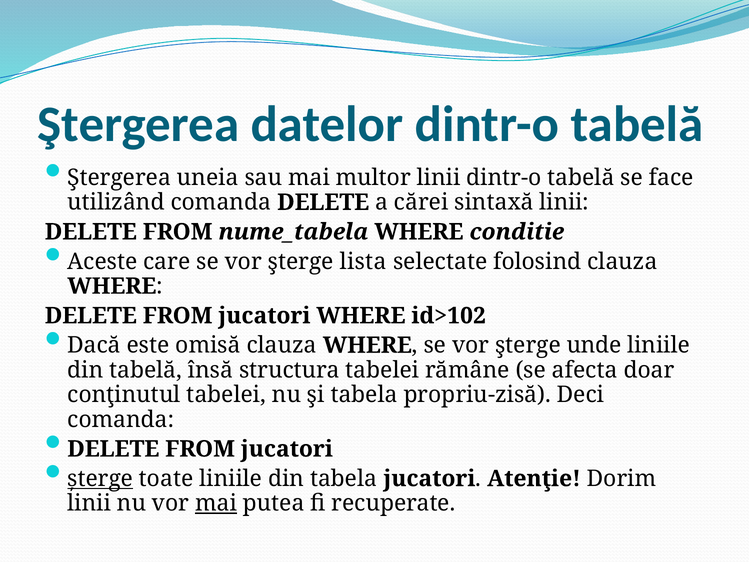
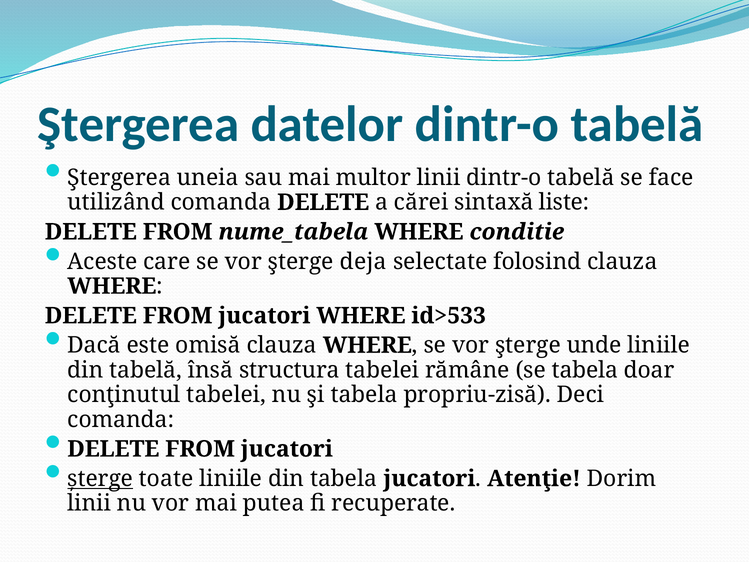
sintaxă linii: linii -> liste (564, 202)
lista: lista -> deja (363, 261)
id>102: id>102 -> id>533 (449, 316)
se afecta: afecta -> tabela (585, 370)
mai underline: present -> none (216, 503)
